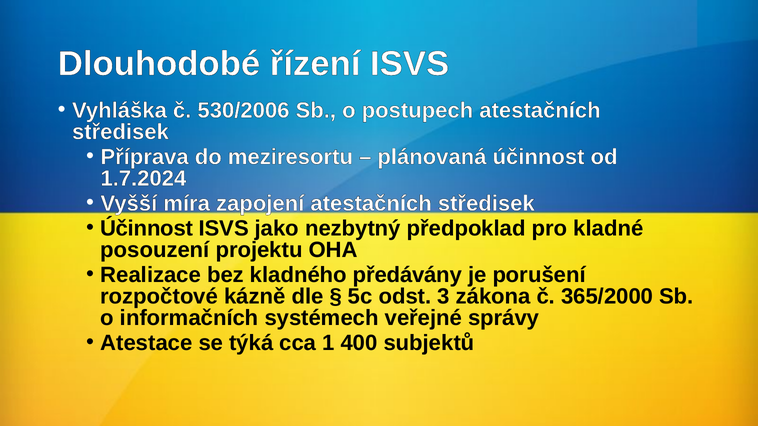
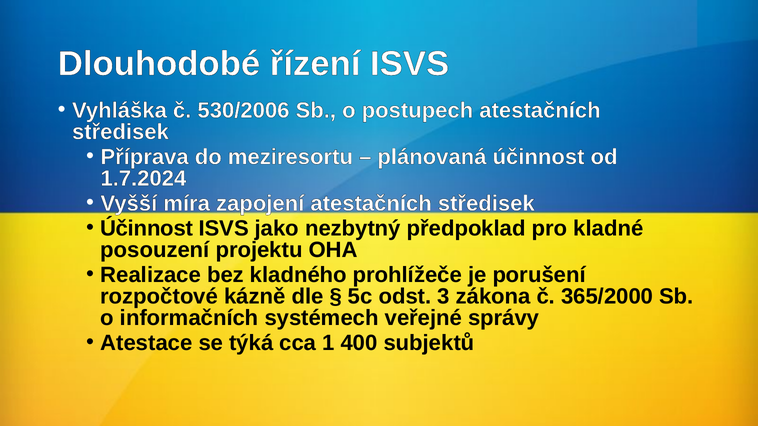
předávány: předávány -> prohlížeče (407, 275)
